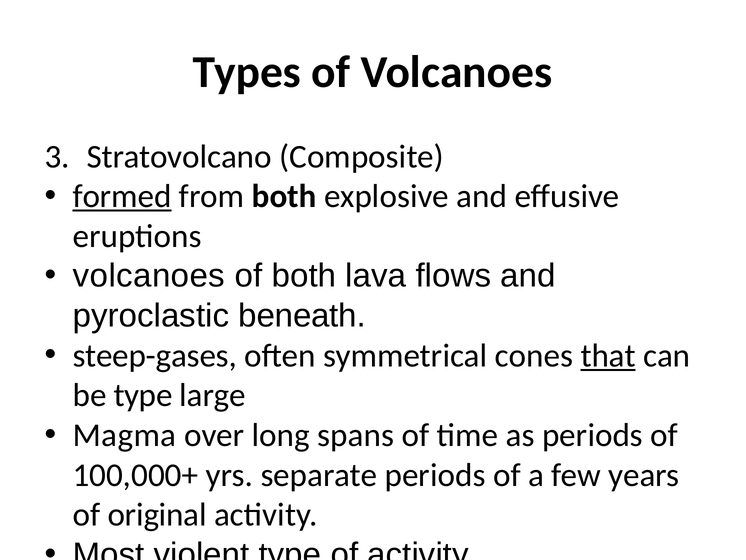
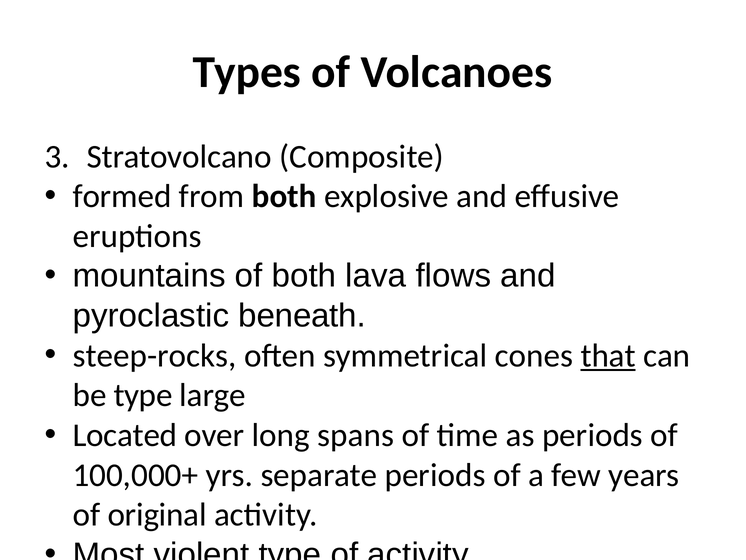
formed underline: present -> none (122, 196)
volcanoes: volcanoes -> mountains (149, 276)
steep-gases: steep-gases -> steep-rocks (155, 355)
Magma: Magma -> Located (125, 435)
